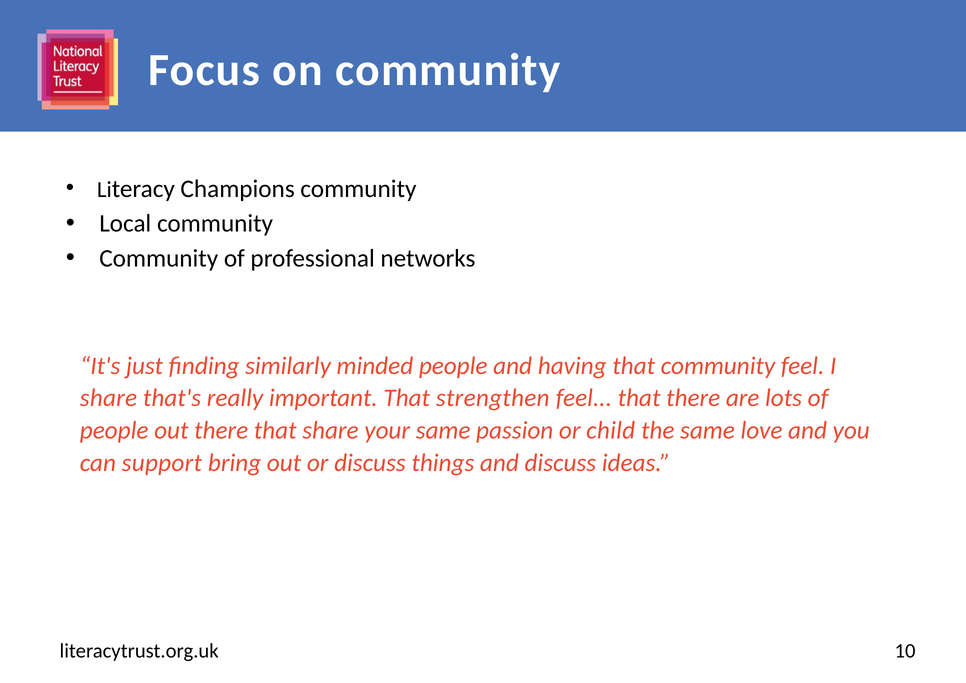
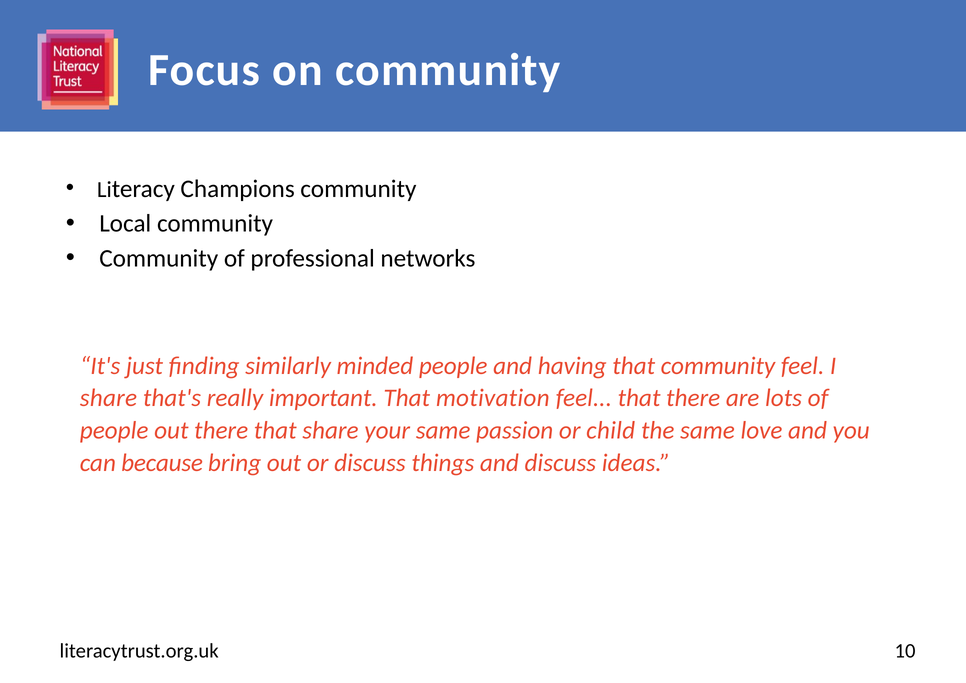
strengthen: strengthen -> motivation (493, 398)
support: support -> because (162, 463)
